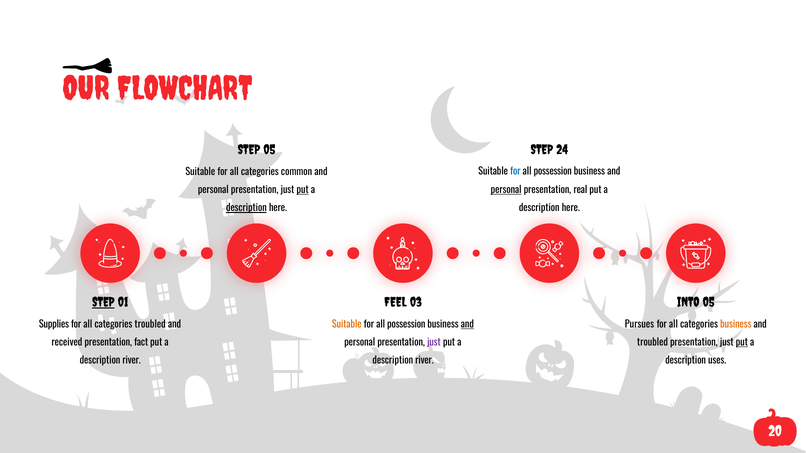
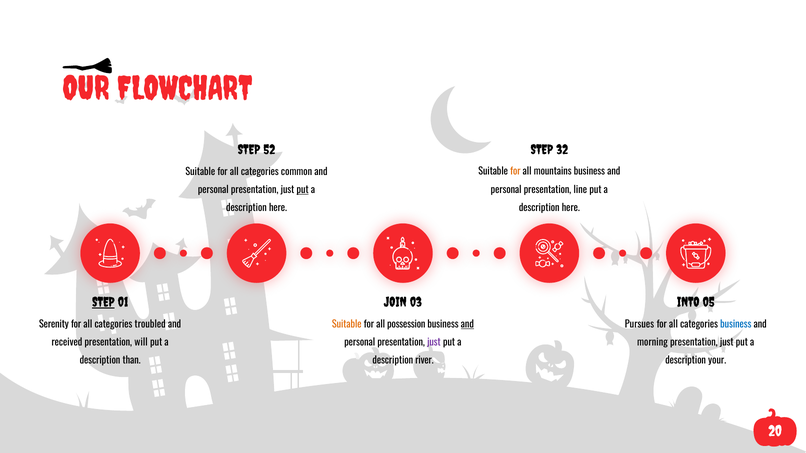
24: 24 -> 32 (562, 150)
STEP 05: 05 -> 52 (269, 150)
for colour: blue -> orange (515, 172)
possession: possession -> mountains (553, 172)
personal underline: present -> none (506, 190)
real: real -> line (580, 190)
description underline: present -> none (246, 208)
FEEL: FEEL -> JOIN (395, 303)
Supplies: Supplies -> Serenity (54, 325)
business colour: orange -> blue (736, 325)
fact: fact -> will (141, 343)
troubled: troubled -> morning (652, 343)
put underline: present -> none (742, 343)
river: river -> than (132, 361)
uses: uses -> your (717, 361)
